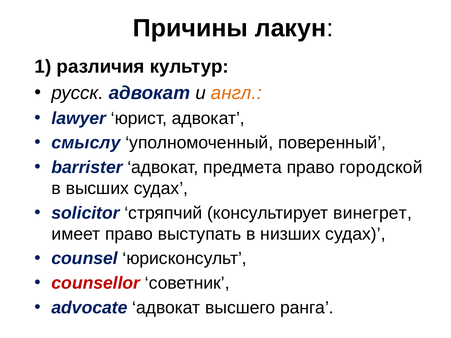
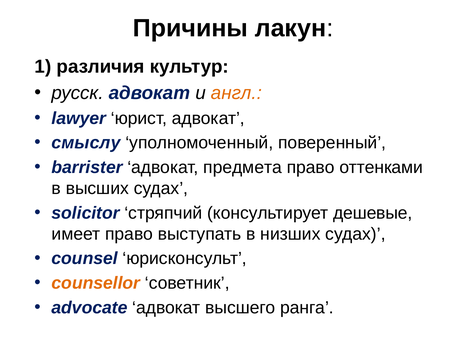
городской: городской -> оттенками (381, 167)
винегрет: винегрет -> дешевые (373, 213)
counsellor colour: red -> orange (96, 283)
